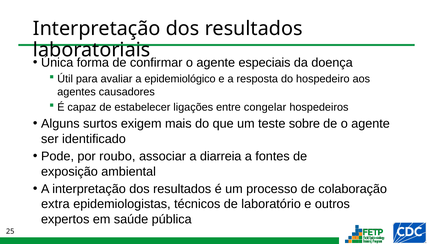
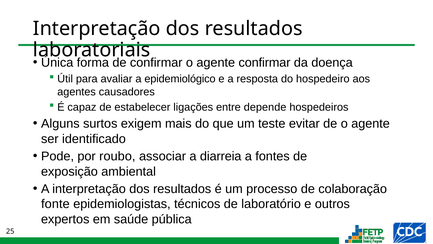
agente especiais: especiais -> confirmar (265, 63)
congelar: congelar -> depende (265, 107)
sobre: sobre -> evitar (304, 123)
extra: extra -> fonte (55, 204)
